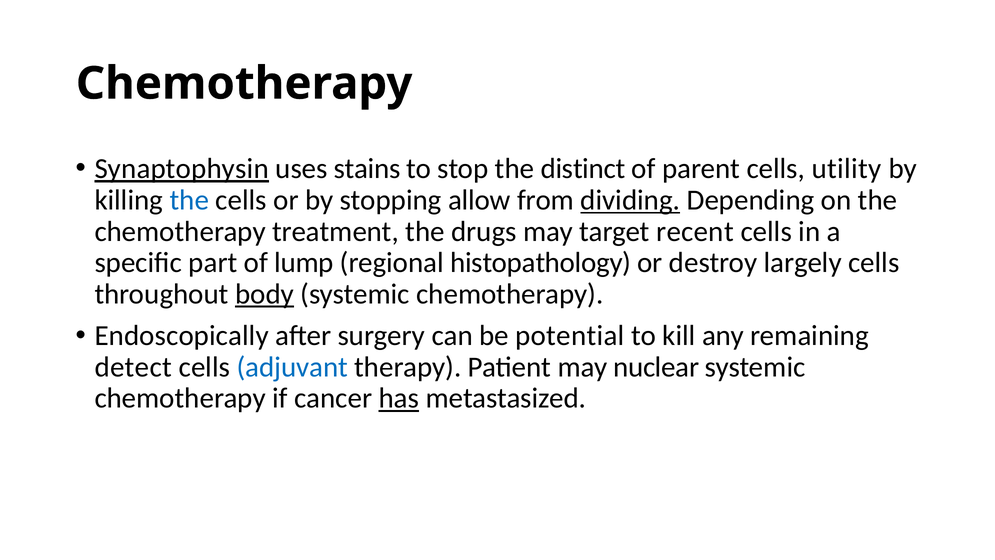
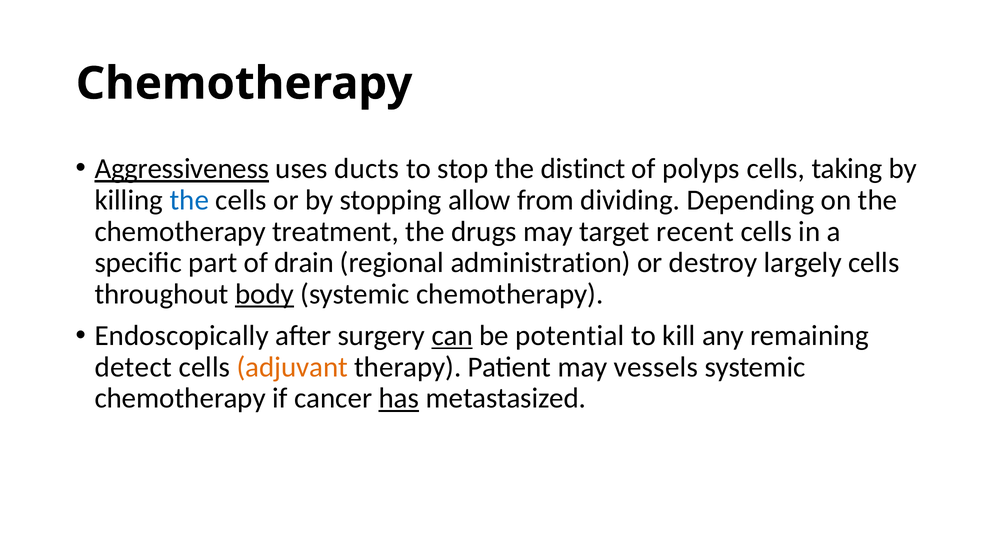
Synaptophysin: Synaptophysin -> Aggressiveness (182, 169)
stains: stains -> ducts (367, 169)
parent: parent -> polyps (701, 169)
utility: utility -> taking (847, 169)
dividing underline: present -> none (630, 200)
lump: lump -> drain (304, 263)
histopathology: histopathology -> administration (541, 263)
can underline: none -> present (452, 336)
adjuvant colour: blue -> orange (292, 367)
nuclear: nuclear -> vessels (656, 367)
